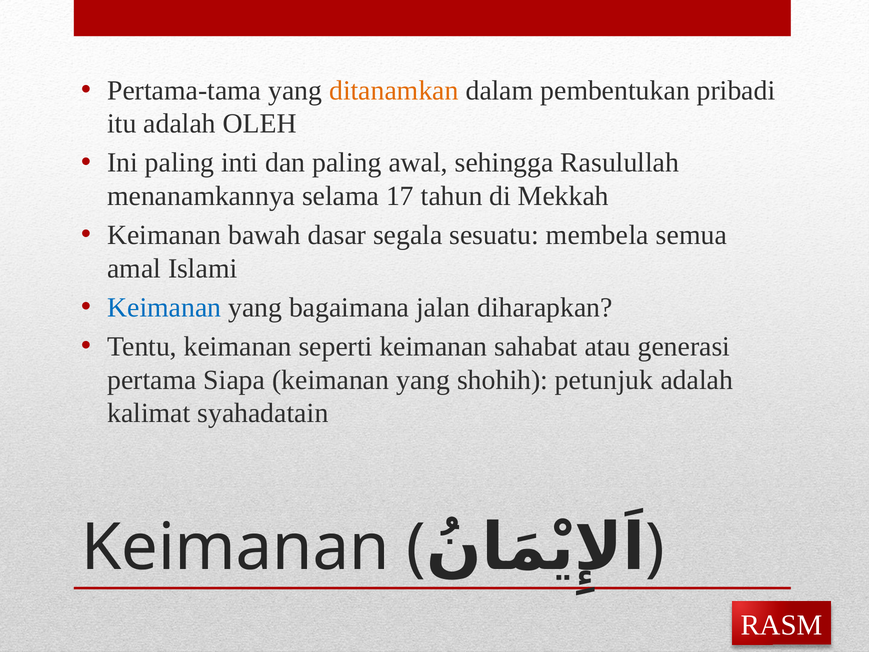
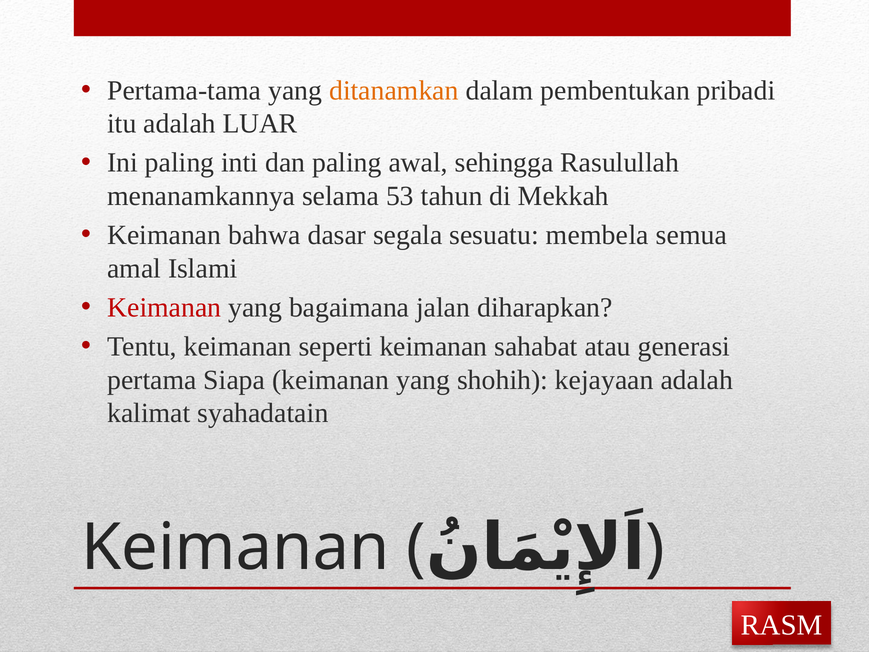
OLEH: OLEH -> LUAR (260, 124)
17: 17 -> 53 (400, 196)
bawah: bawah -> bahwa (264, 235)
Keimanan colour: blue -> red (164, 307)
petunjuk: petunjuk -> kejayaan (604, 380)
